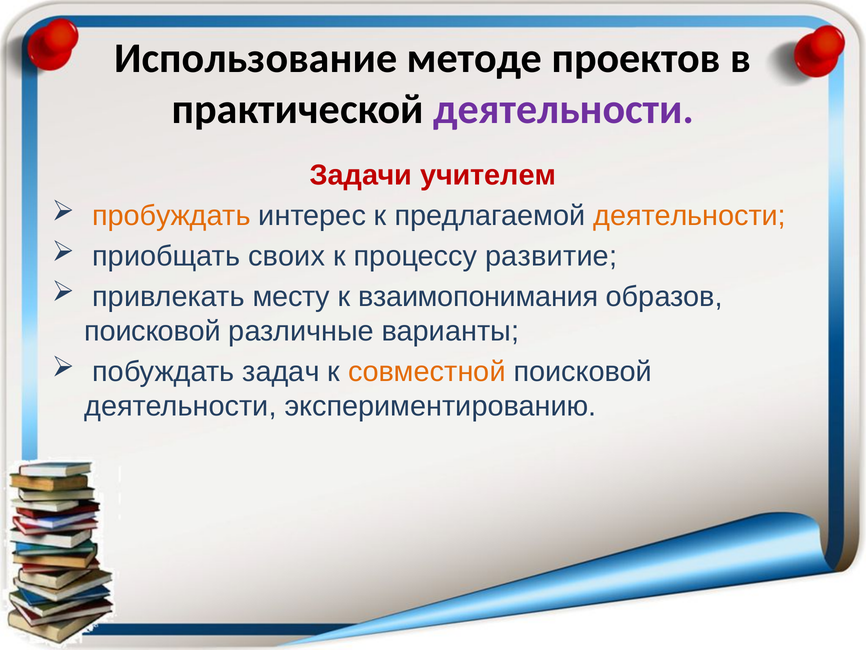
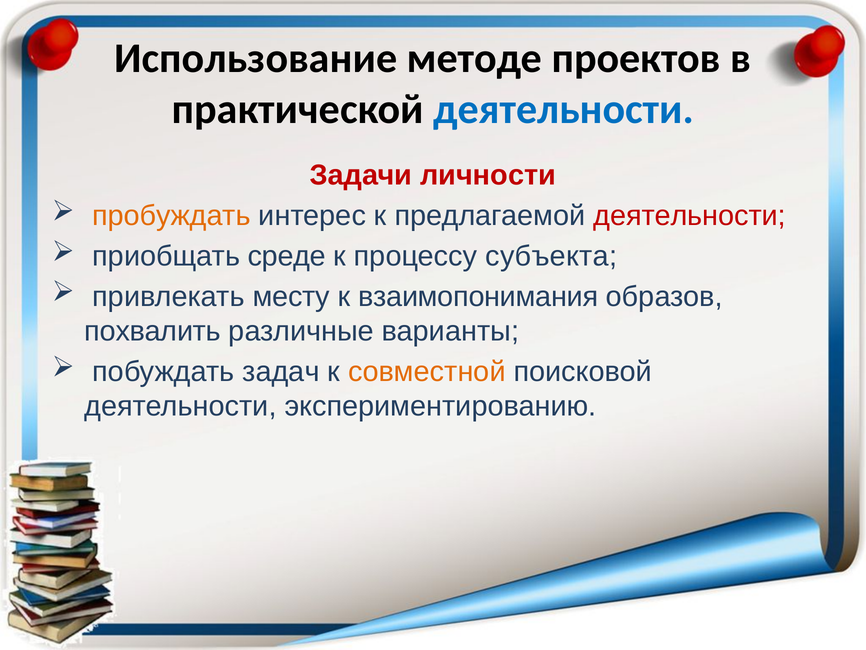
деятельности colour: purple -> blue (564, 109)
учителем: учителем -> личности (488, 175)
деятельности colour: orange -> red (690, 216)
своих: своих -> среде (287, 256)
развитие: развитие -> субъекта (551, 256)
поисковой: поисковой -> похвалить (153, 331)
